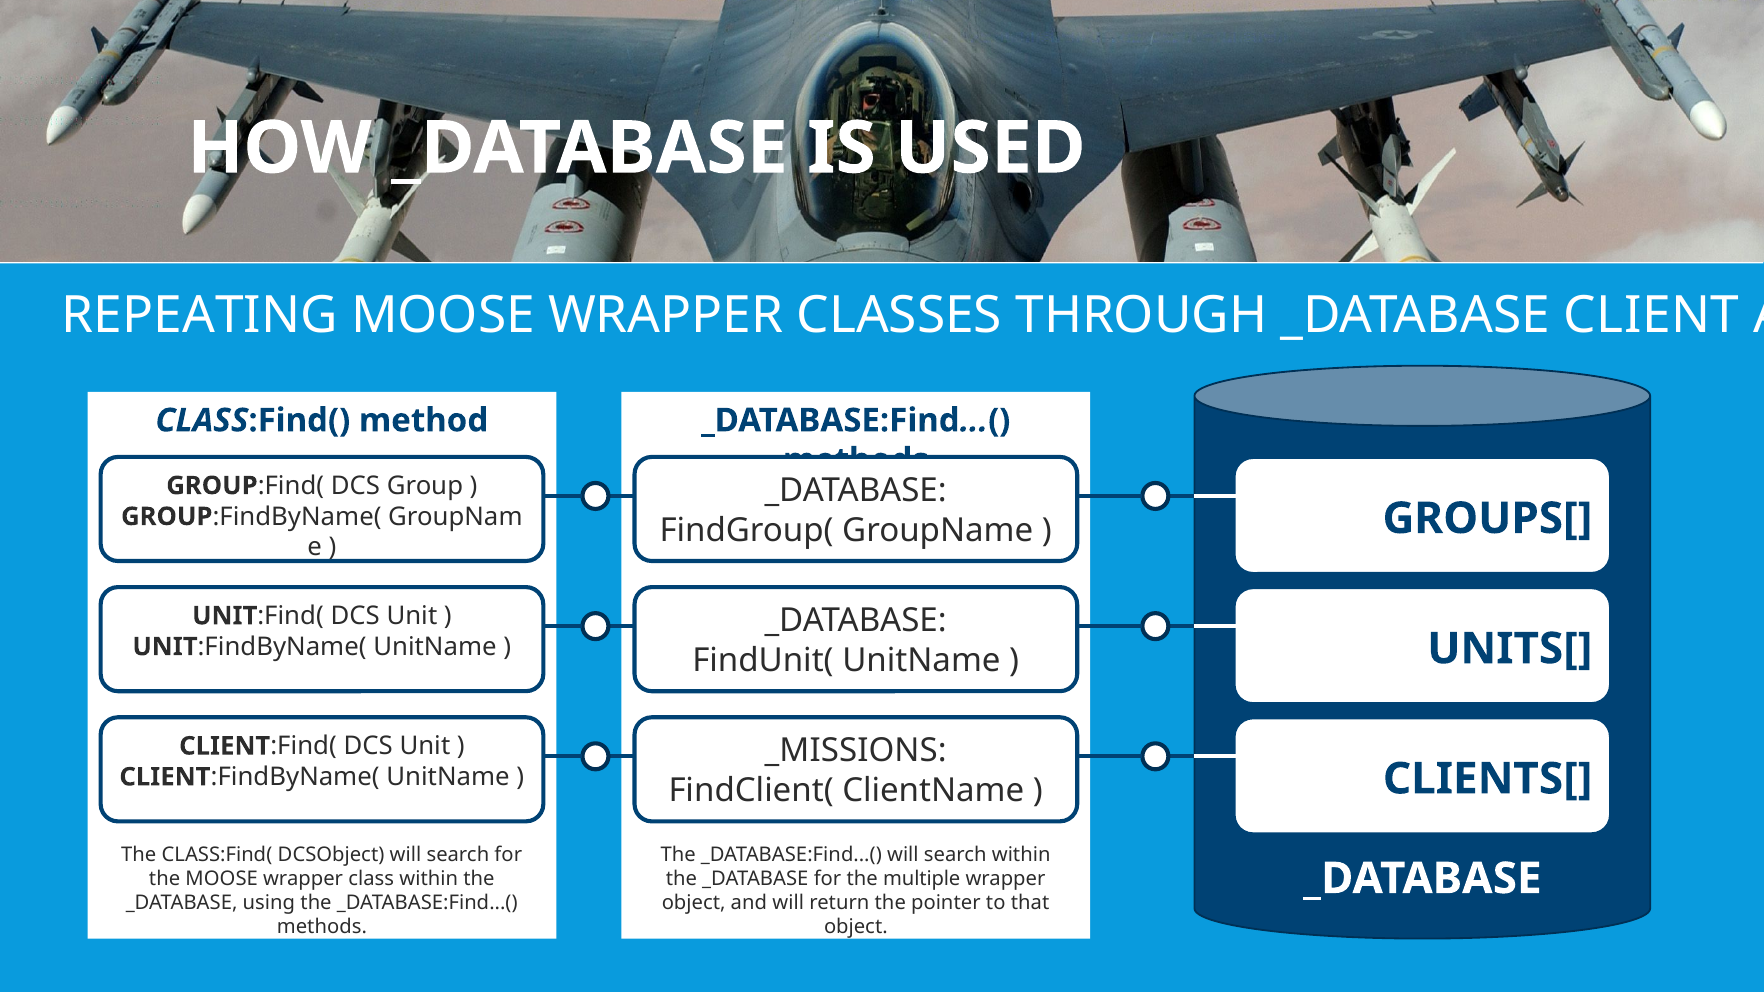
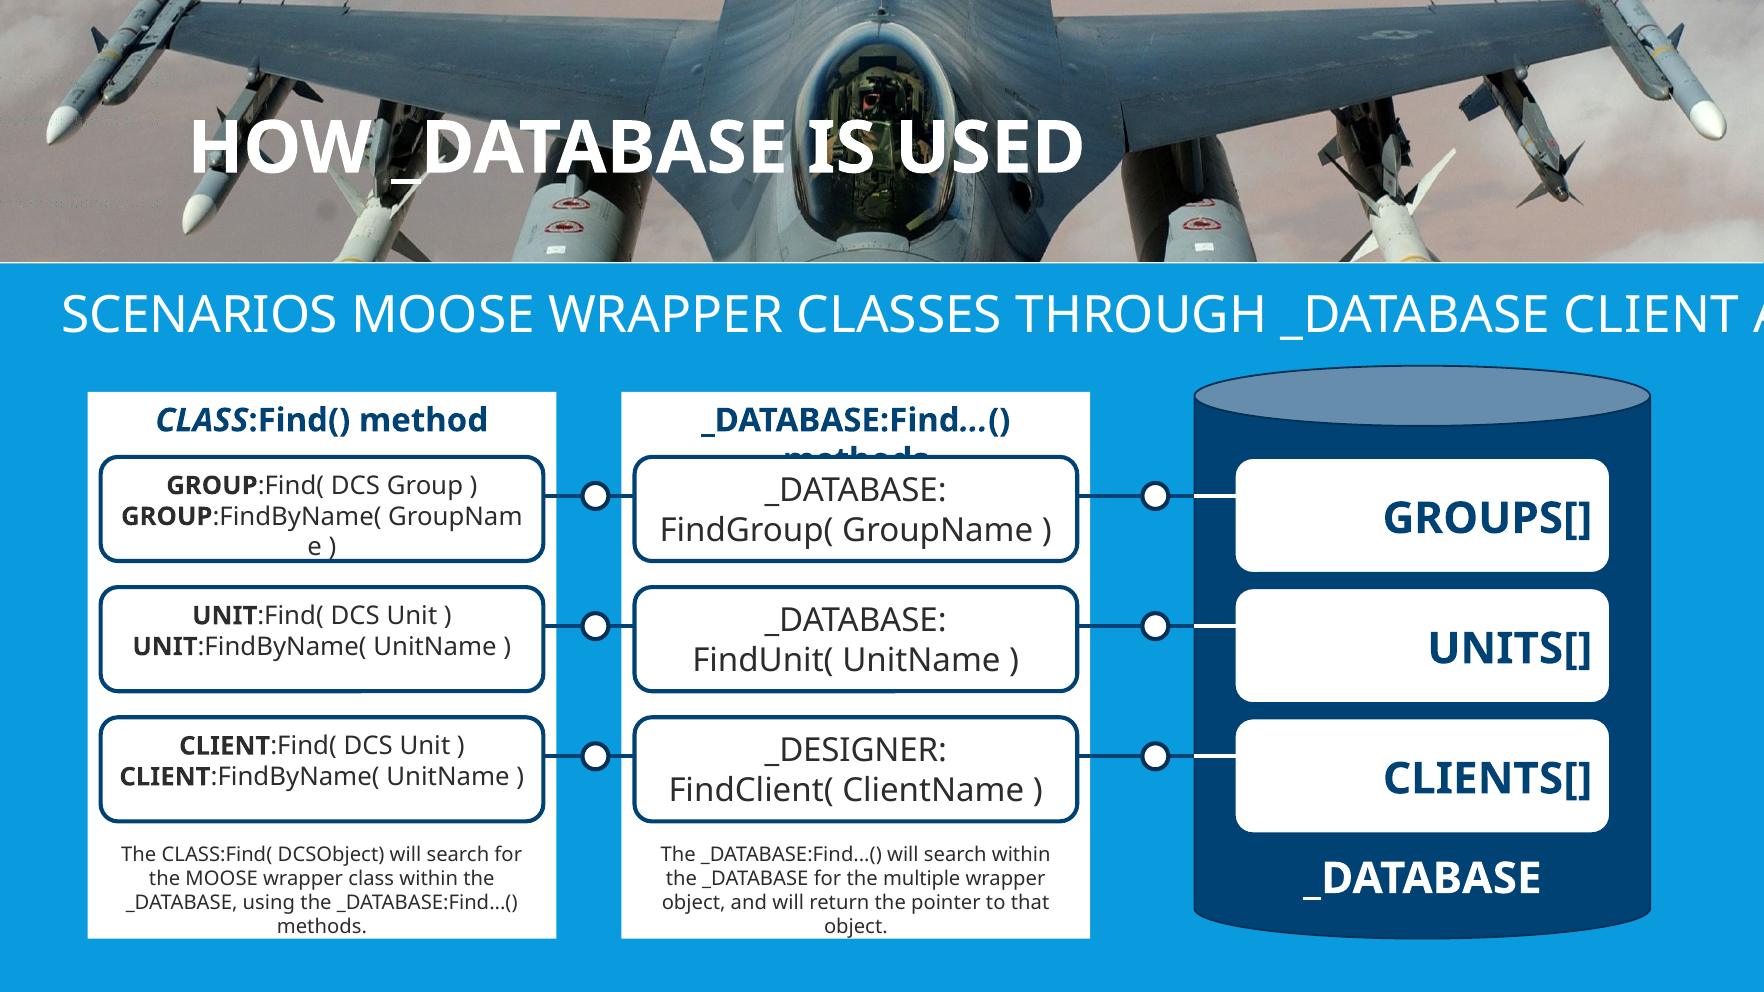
REPEATING: REPEATING -> SCENARIOS (200, 316)
_MISSIONS: _MISSIONS -> _DESIGNER (856, 751)
